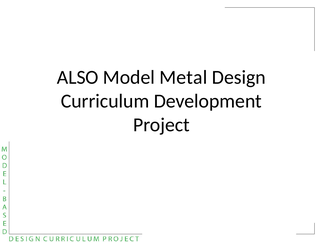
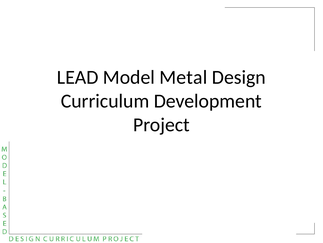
ALSO: ALSO -> LEAD (78, 77)
